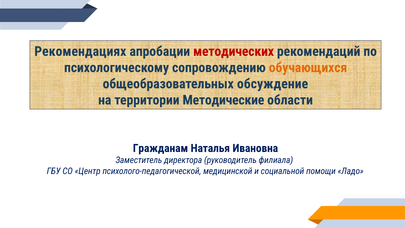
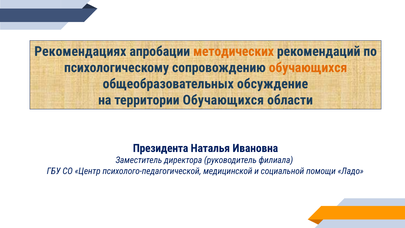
методических colour: red -> orange (234, 51)
территории Методические: Методические -> Обучающихся (223, 100)
Гражданам: Гражданам -> Президента (161, 148)
